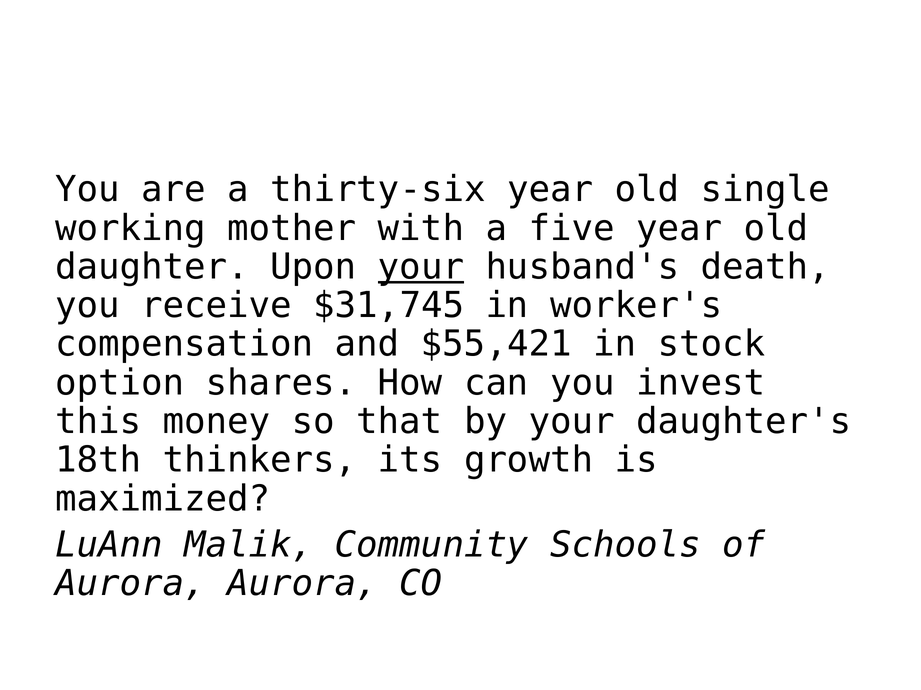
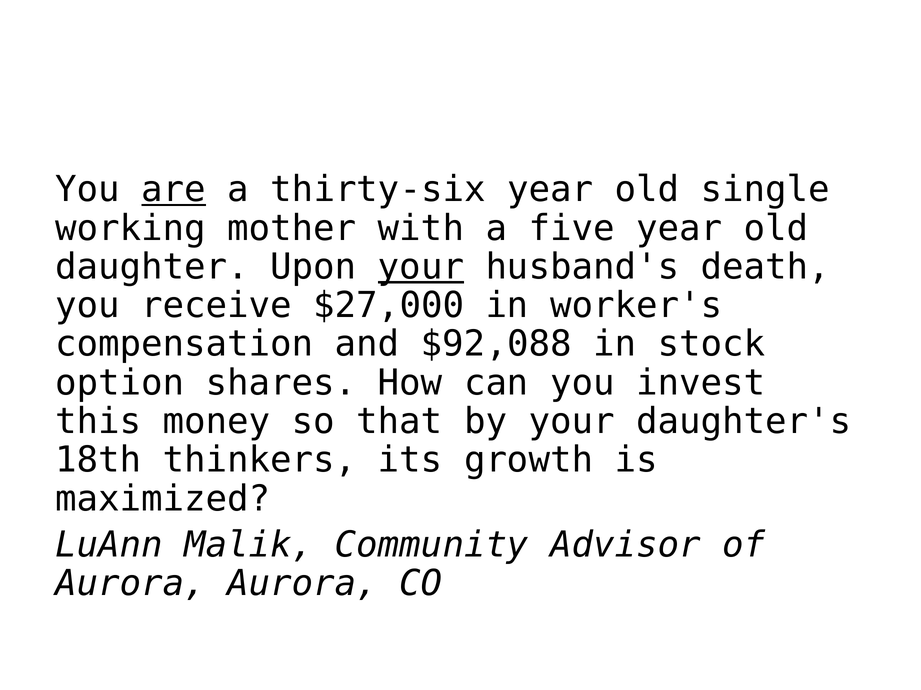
are underline: none -> present (174, 190)
$31,745: $31,745 -> $27,000 (389, 306)
$55,421: $55,421 -> $92,088 (496, 345)
Schools: Schools -> Advisor (625, 545)
